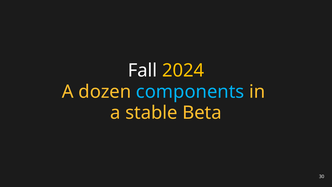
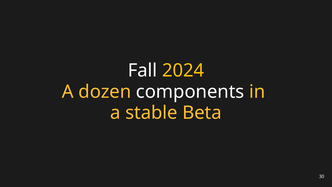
components colour: light blue -> white (190, 92)
